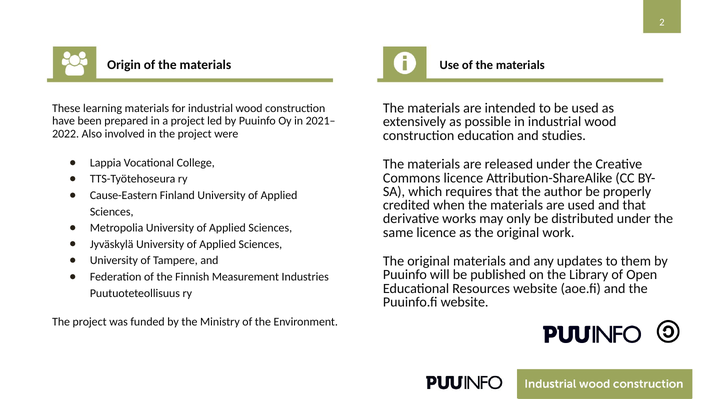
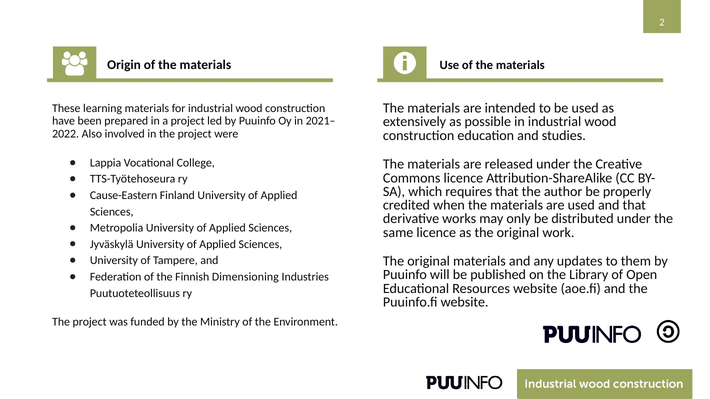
Measurement: Measurement -> Dimensioning (245, 277)
